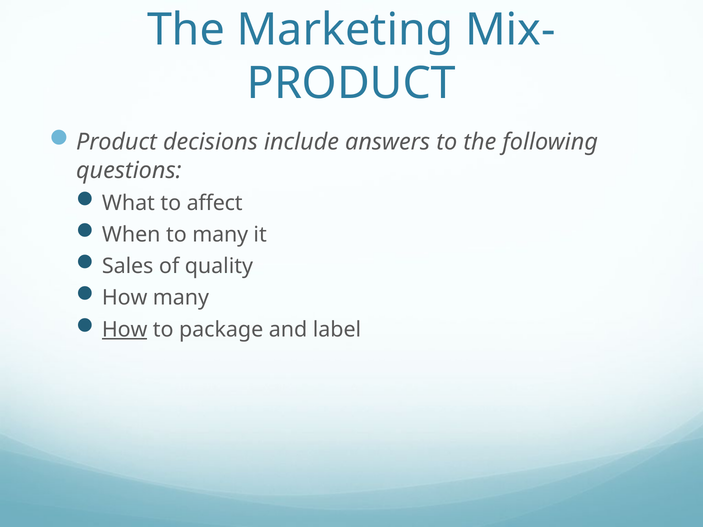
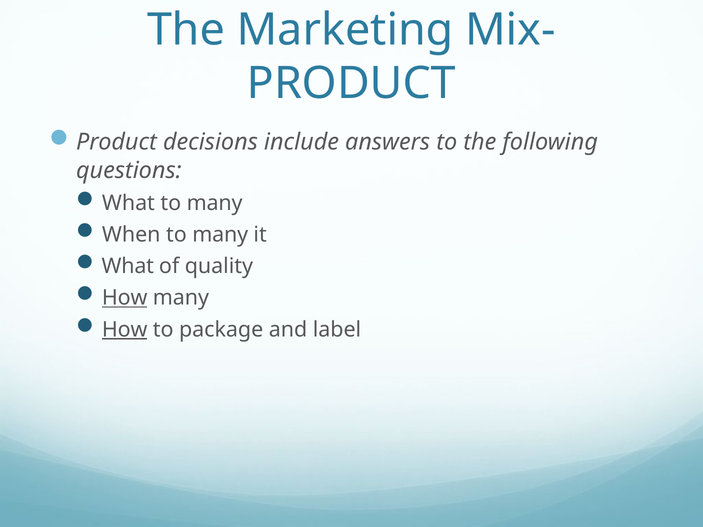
What to affect: affect -> many (215, 203)
Sales: Sales -> What (128, 266)
How underline: none -> present (125, 298)
